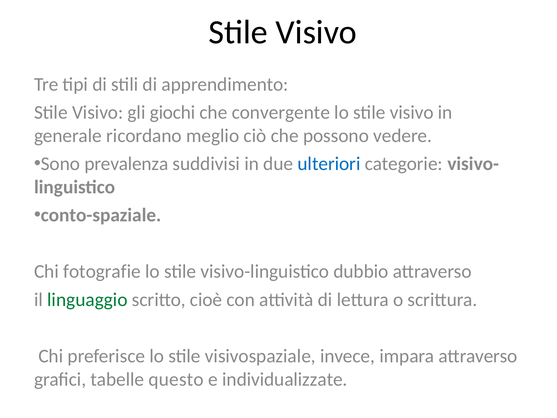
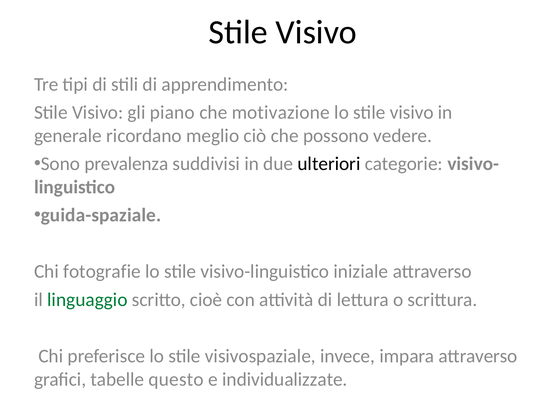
giochi: giochi -> piano (172, 112)
convergente: convergente -> motivazione (281, 112)
ulteriori colour: blue -> black (329, 164)
conto-spaziale: conto-spaziale -> guida-spaziale (101, 215)
dubbio: dubbio -> iniziale (361, 271)
